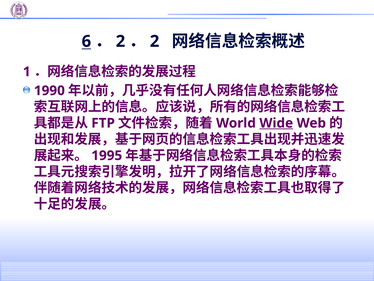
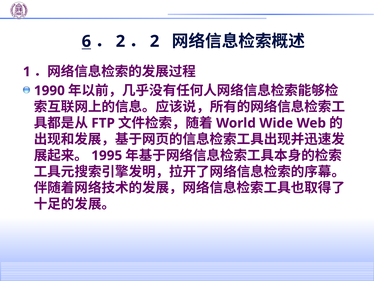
Wide underline: present -> none (276, 123)
